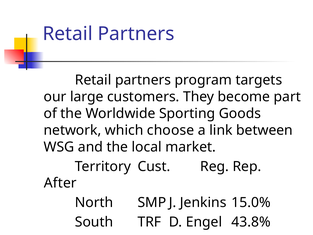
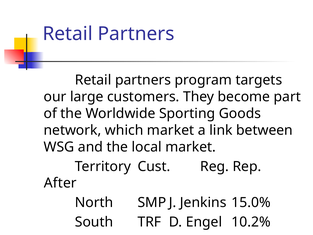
which choose: choose -> market (171, 130)
43.8%: 43.8% -> 10.2% (251, 222)
